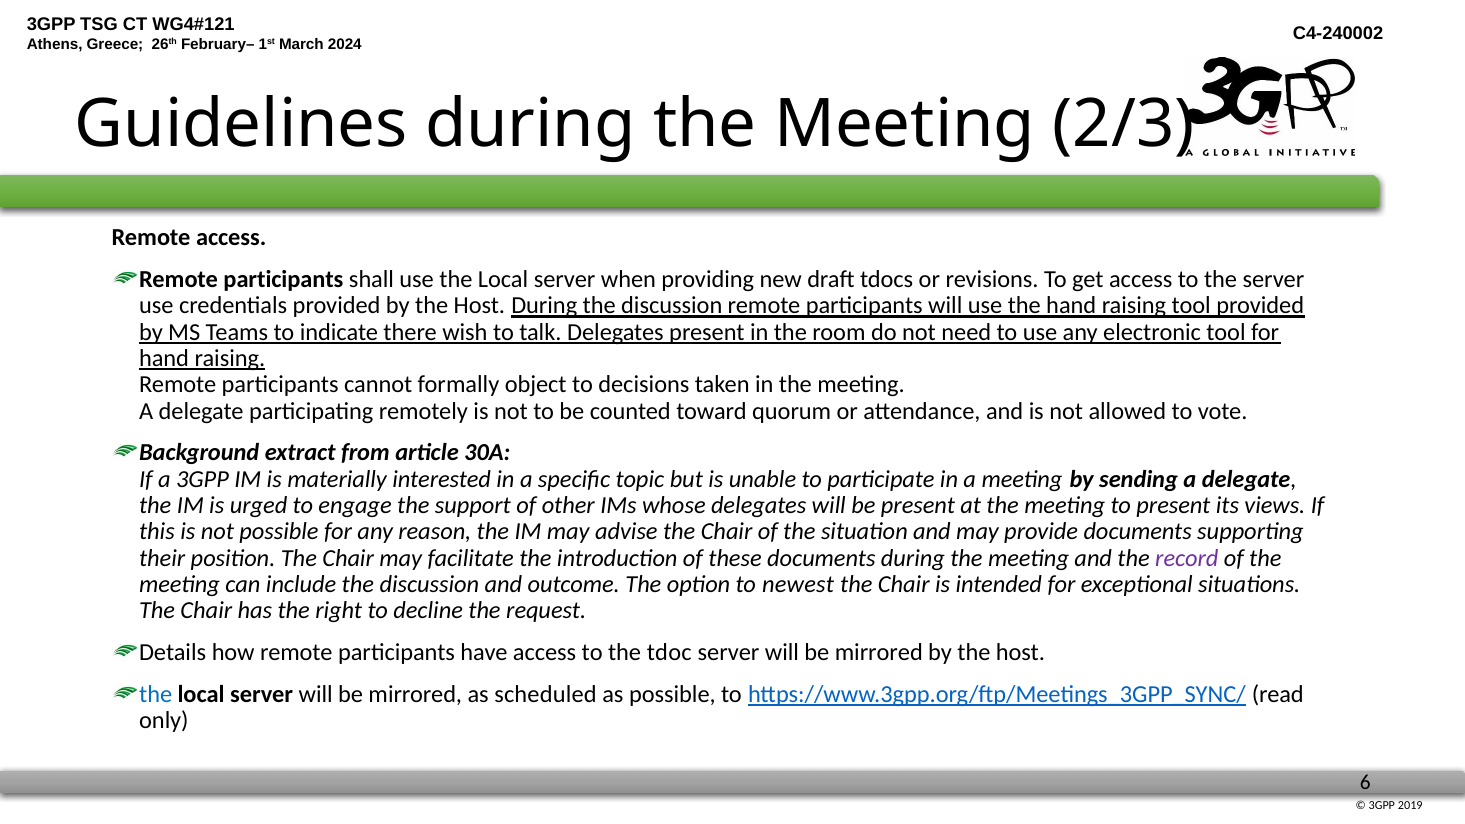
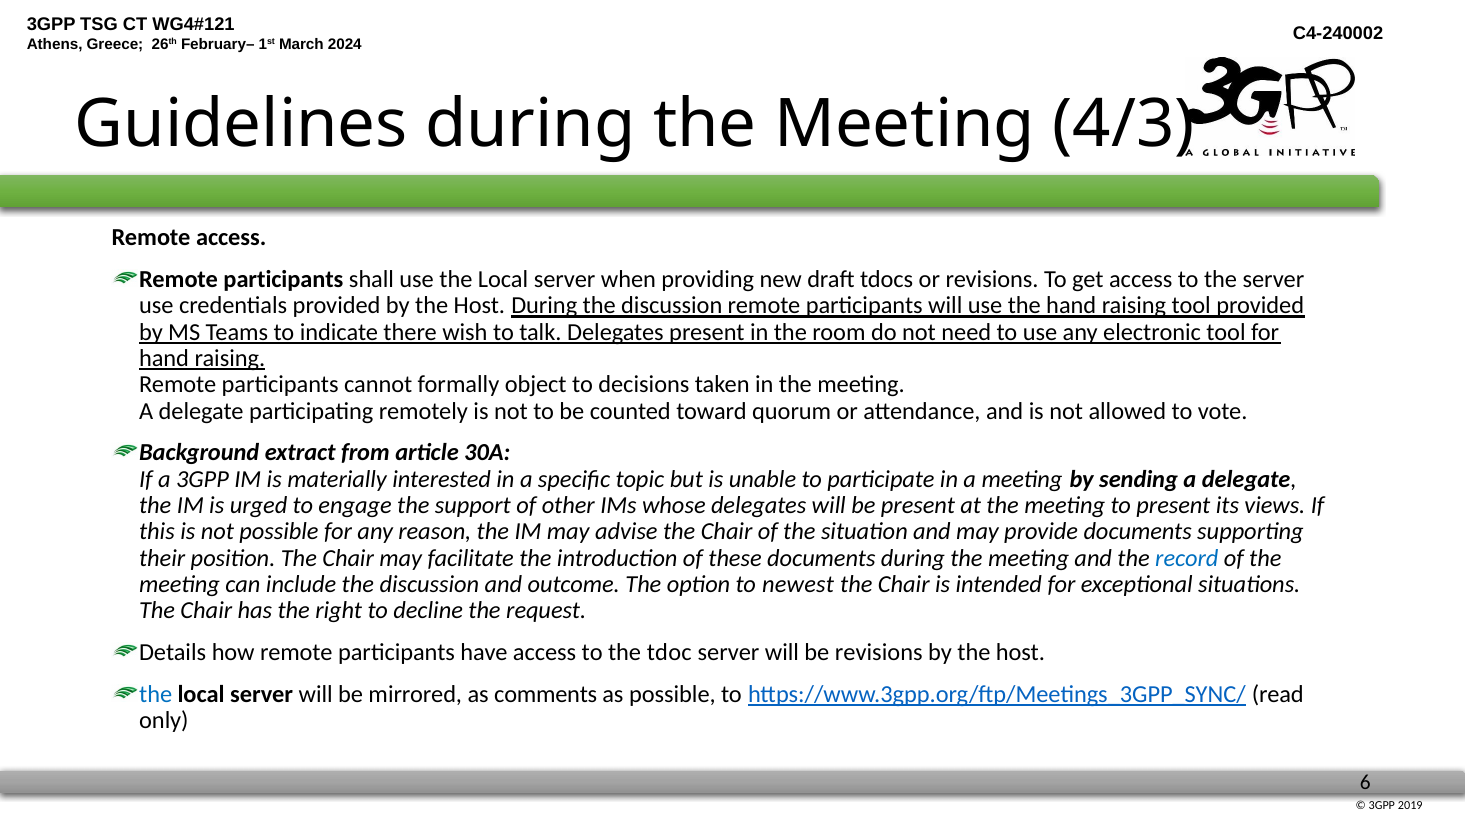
2/3: 2/3 -> 4/3 (1124, 124)
record colour: purple -> blue (1187, 558)
mirrored: mirrored -> revisions (879, 652)
scheduled: scheduled -> comments (546, 695)
